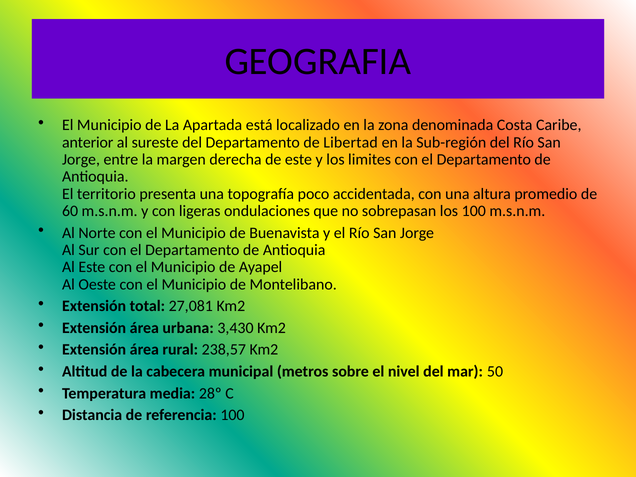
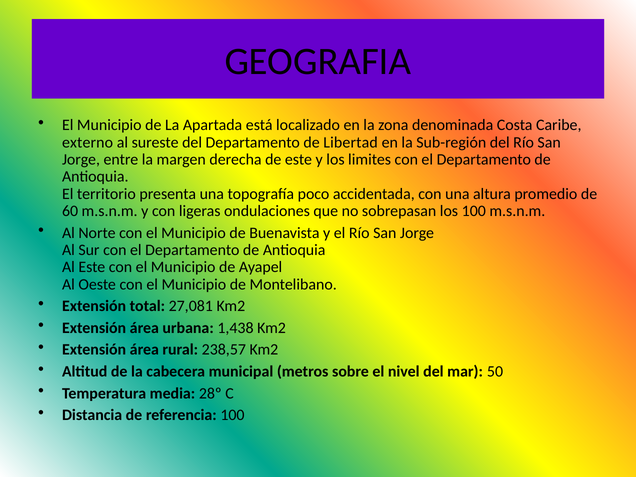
anterior: anterior -> externo (88, 142)
3,430: 3,430 -> 1,438 (236, 328)
